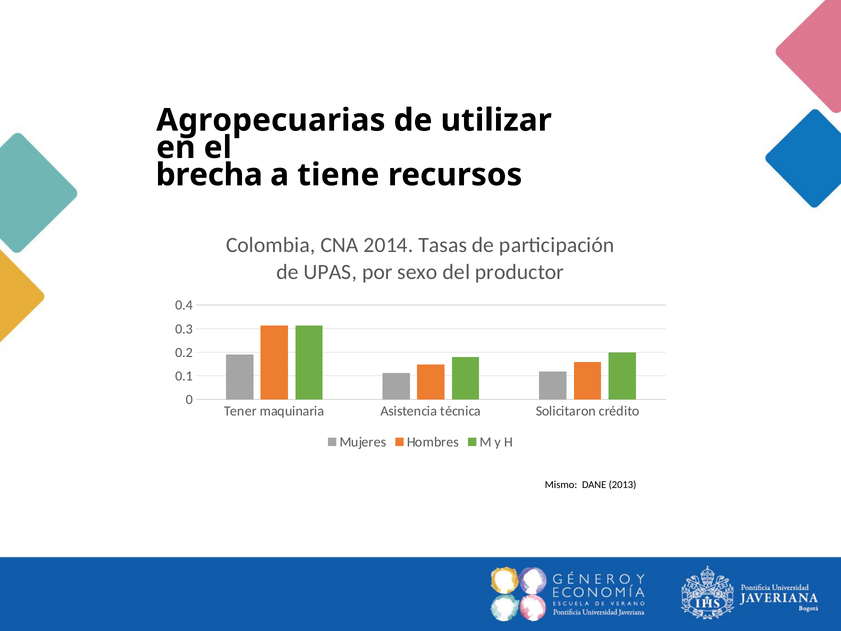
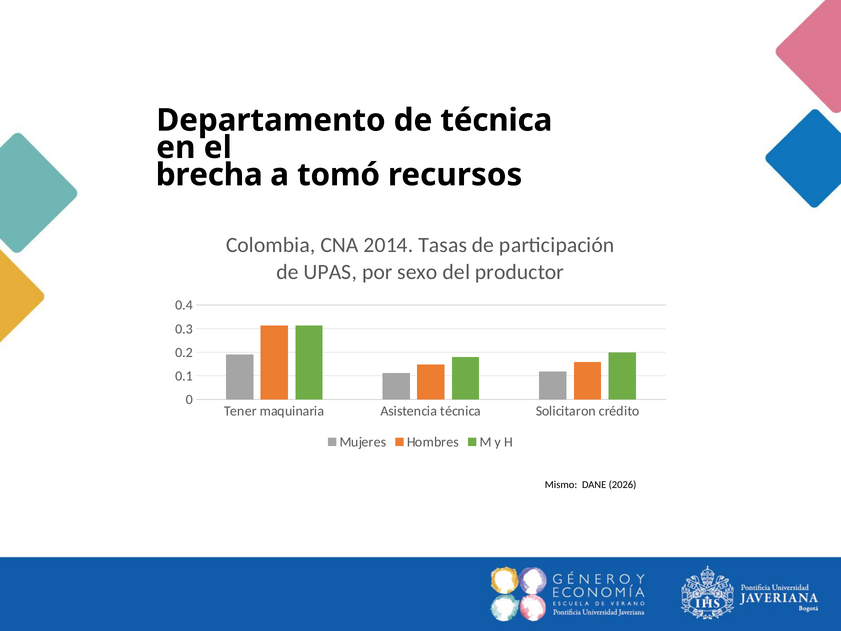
Agropecuarias: Agropecuarias -> Departamento (271, 120)
de utilizar: utilizar -> técnica (496, 120)
tiene: tiene -> tomó (339, 175)
2013: 2013 -> 2026 (623, 485)
